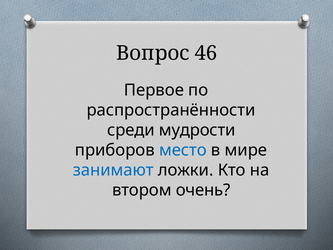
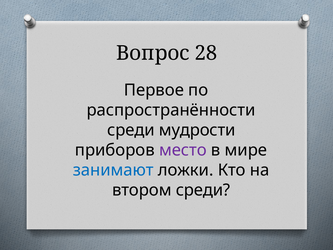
46: 46 -> 28 (206, 53)
место colour: blue -> purple (183, 150)
втором очень: очень -> среди (203, 190)
